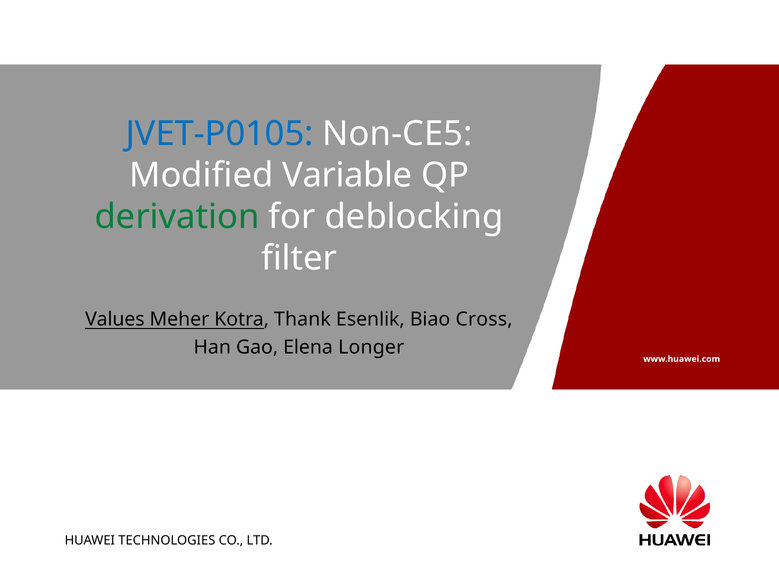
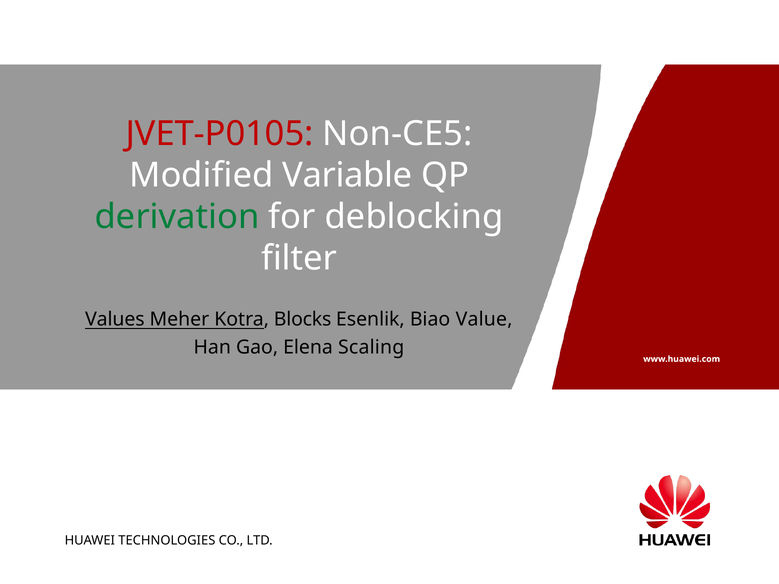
JVET-P0105 colour: blue -> red (220, 134)
Thank: Thank -> Blocks (303, 320)
Cross: Cross -> Value (484, 320)
Longer: Longer -> Scaling (371, 348)
